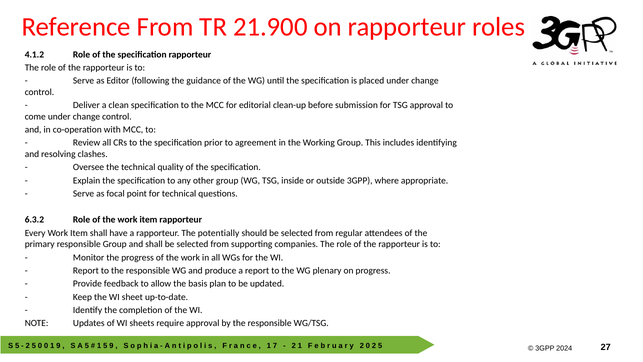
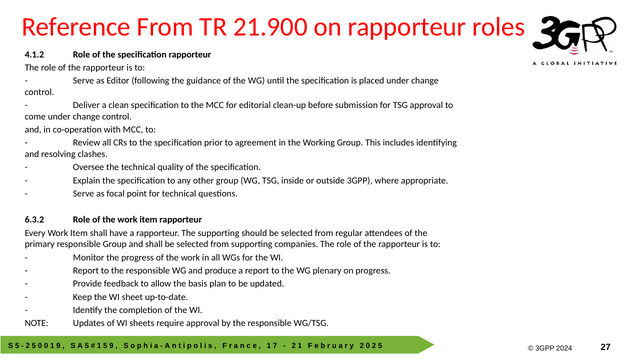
The potentially: potentially -> supporting (219, 233)
